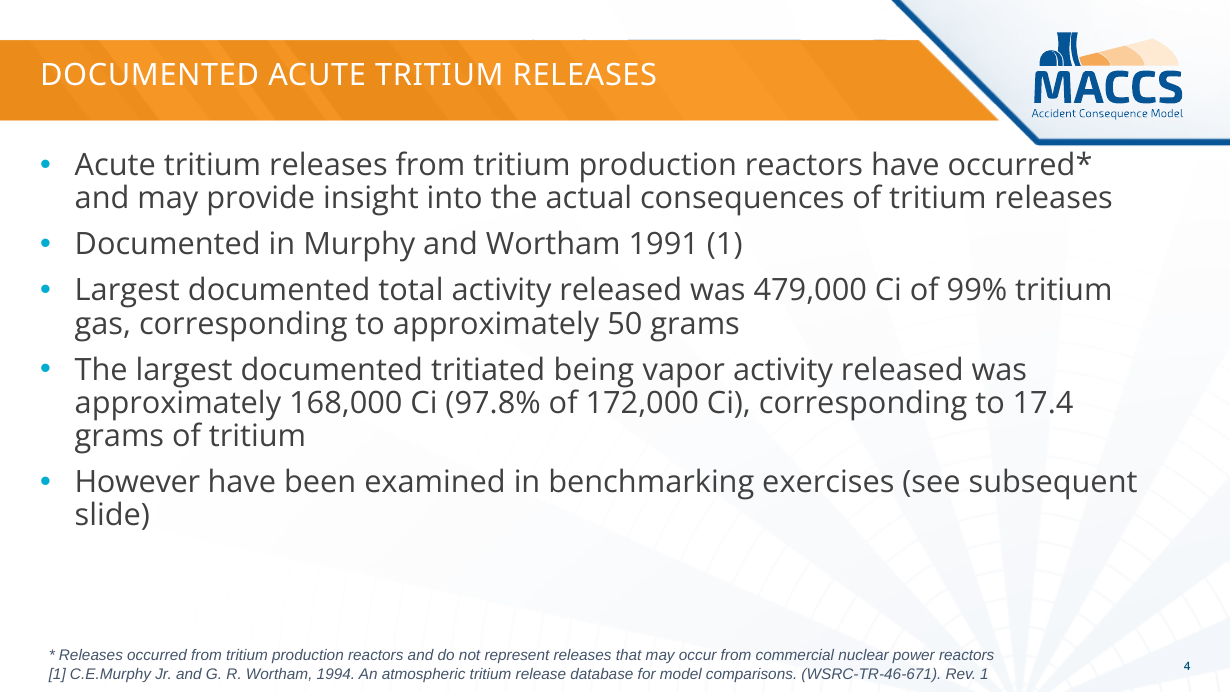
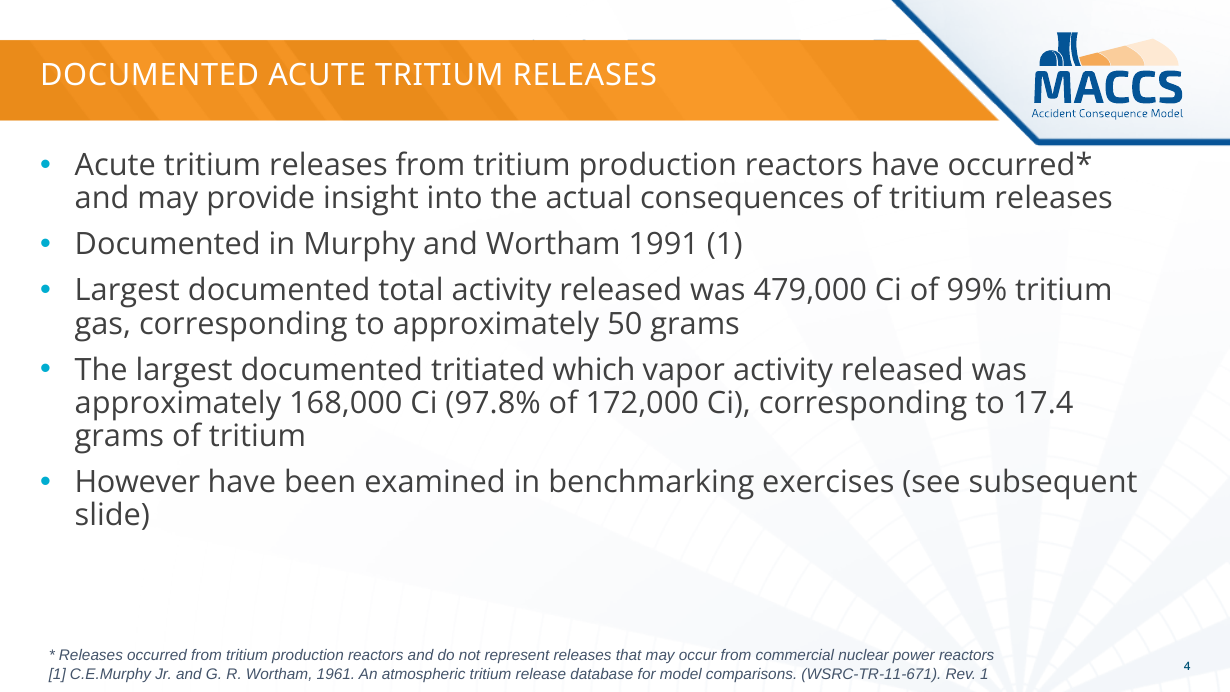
being: being -> which (594, 370)
1994: 1994 -> 1961 (336, 674)
WSRC-TR-46-671: WSRC-TR-46-671 -> WSRC-TR-11-671 (871, 674)
